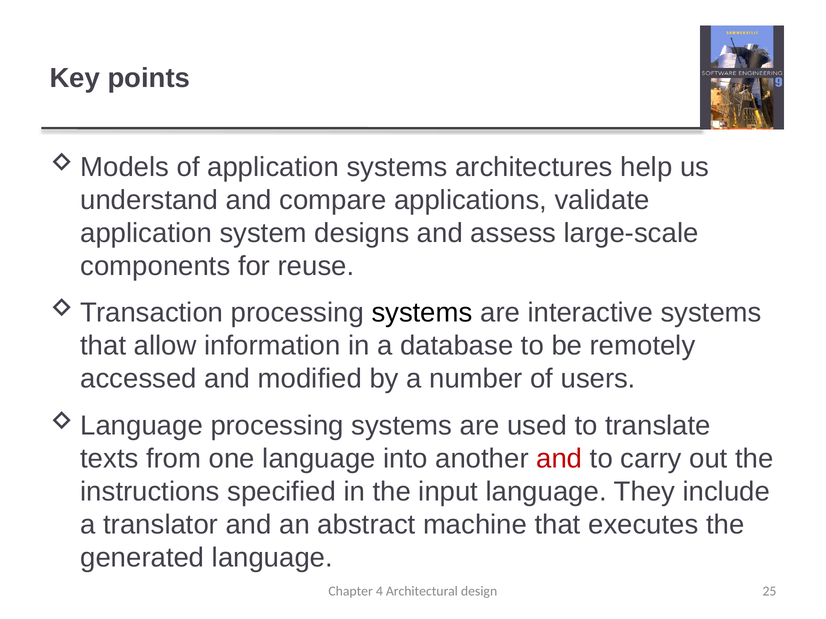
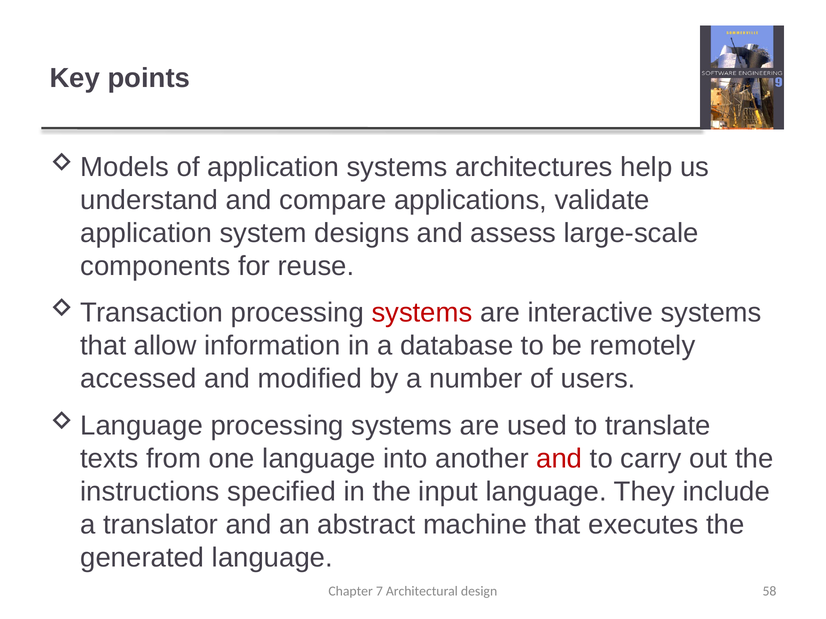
systems colour: black -> red (422, 313)
4: 4 -> 7 (379, 591)
25: 25 -> 58 (769, 591)
